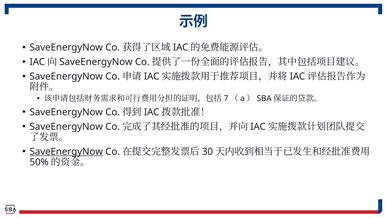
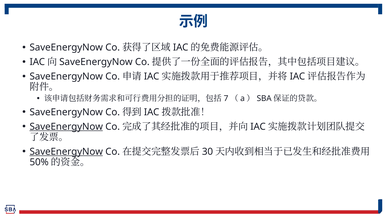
SaveEnergyNow underline: none -> present (66, 126)
